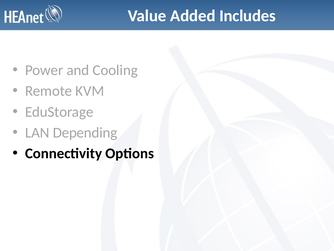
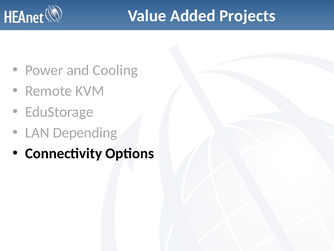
Includes: Includes -> Projects (247, 16)
